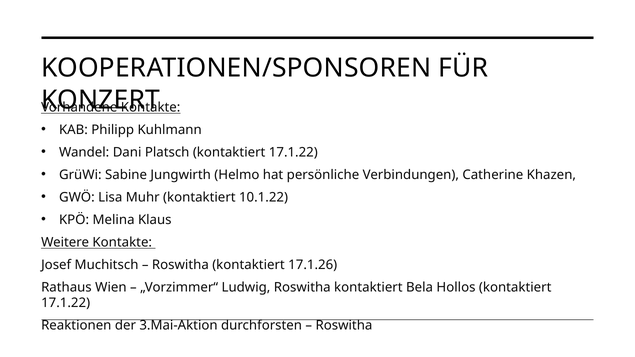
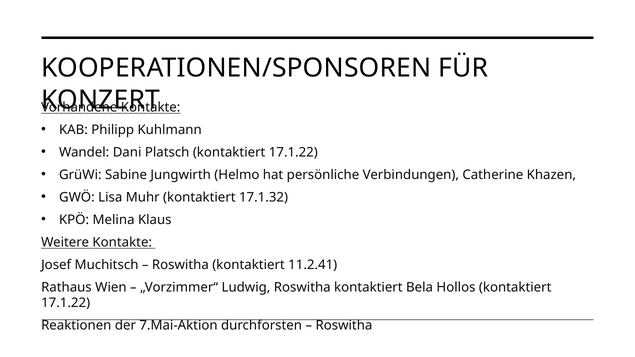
10.1.22: 10.1.22 -> 17.1.32 (264, 197)
17.1.26: 17.1.26 -> 11.2.41 (313, 265)
3.Mai-Aktion: 3.Mai-Aktion -> 7.Mai-Aktion (179, 326)
